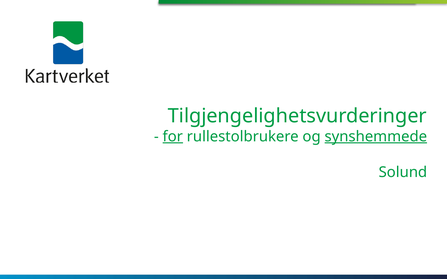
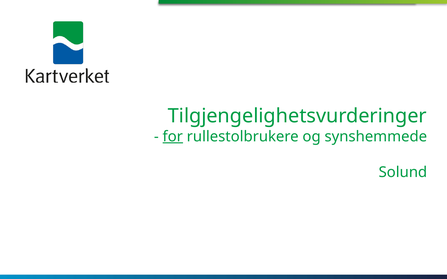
synshemmede underline: present -> none (376, 137)
